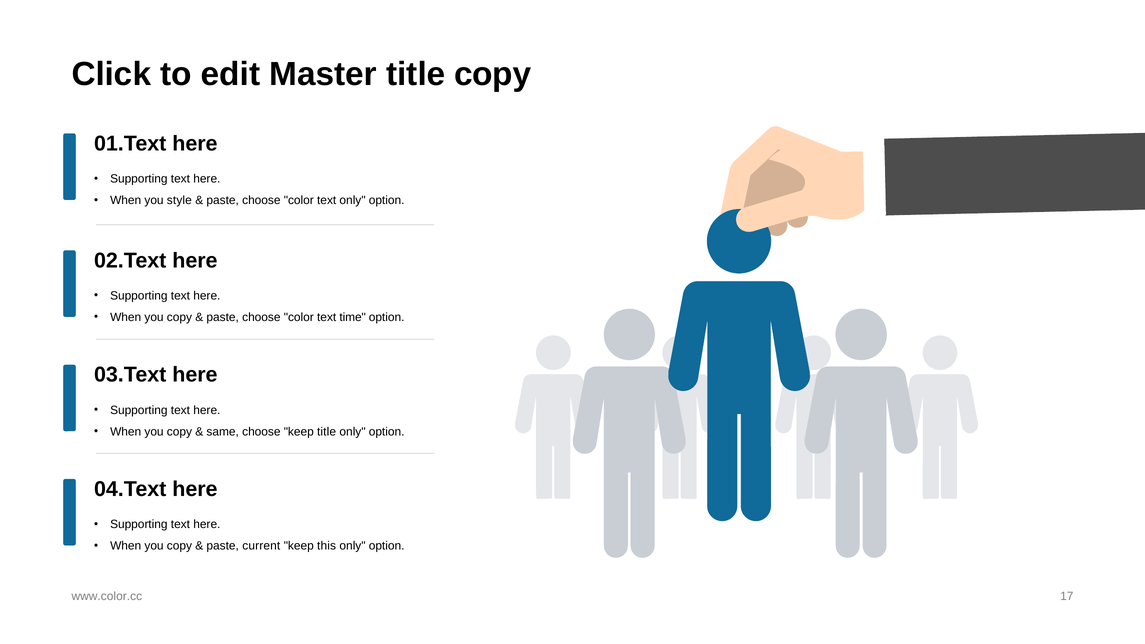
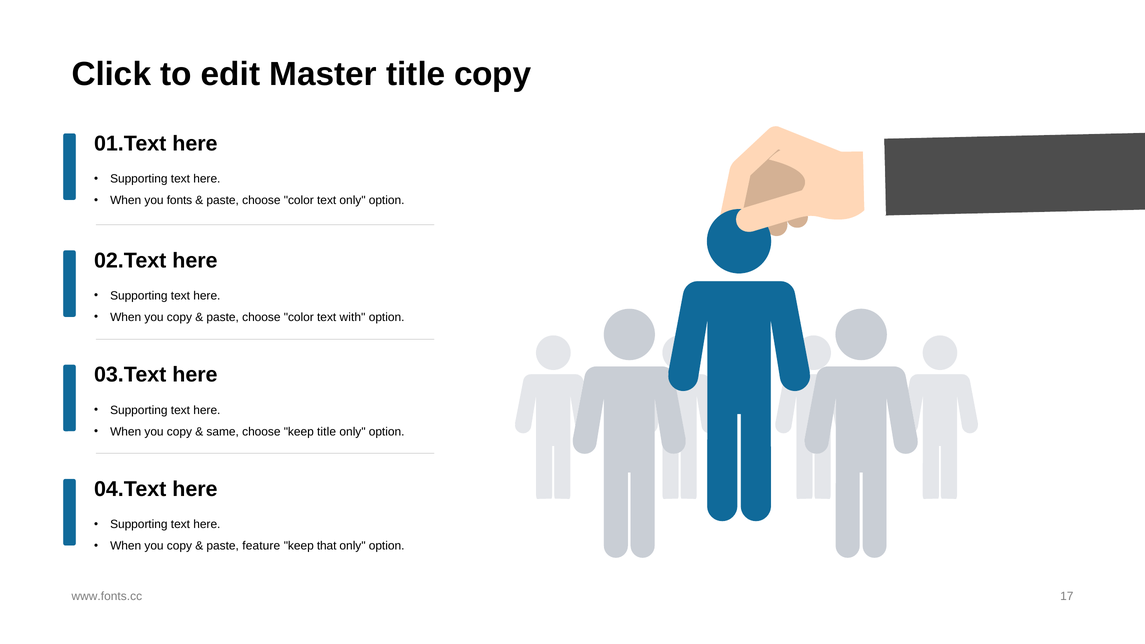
style: style -> fonts (179, 200)
time: time -> with (352, 317)
current: current -> feature (261, 546)
this: this -> that (327, 546)
www.color.cc: www.color.cc -> www.fonts.cc (107, 597)
